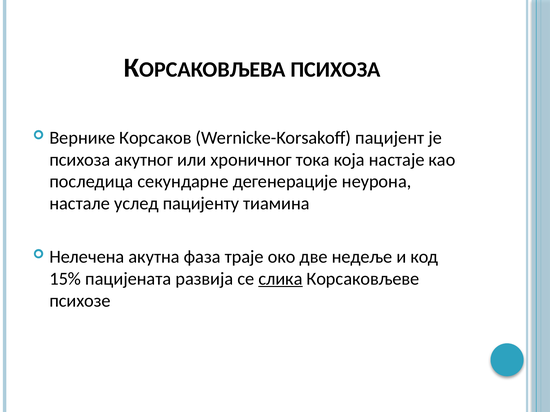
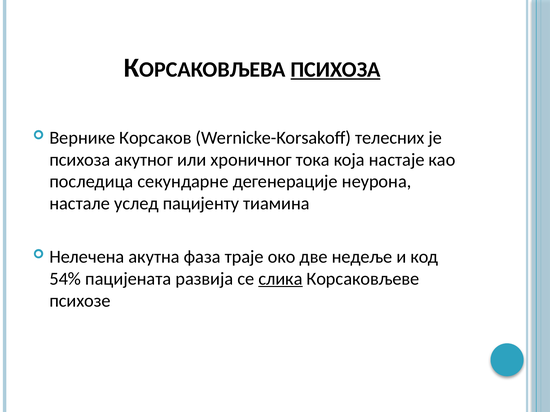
ПСИХОЗА underline: none -> present (336, 70)
пацијент: пацијент -> телесних (390, 138)
15%: 15% -> 54% (65, 279)
